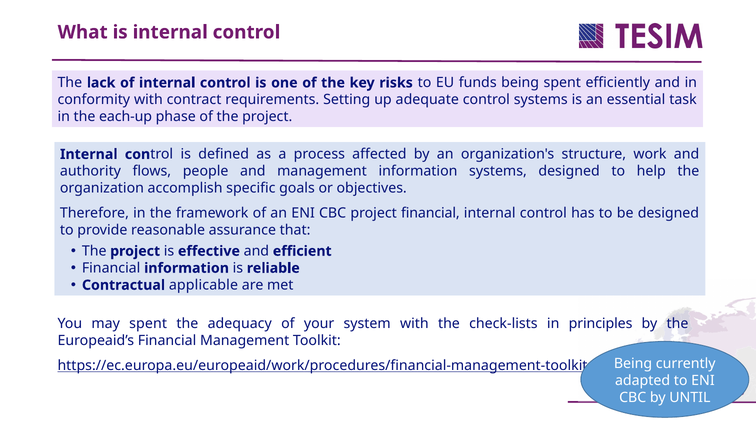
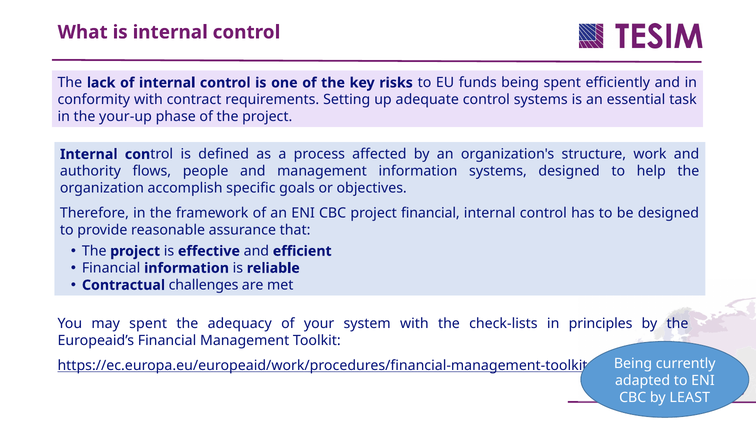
each-up: each-up -> your-up (126, 117)
applicable: applicable -> challenges (204, 285)
UNTIL: UNTIL -> LEAST (690, 398)
